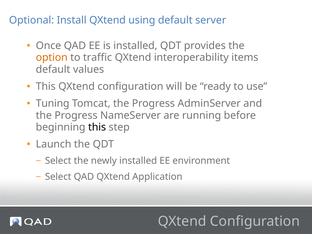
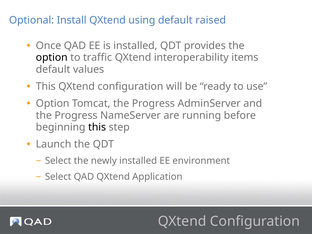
server: server -> raised (211, 20)
option colour: orange -> black (52, 58)
Tuning: Tuning -> Option (53, 103)
